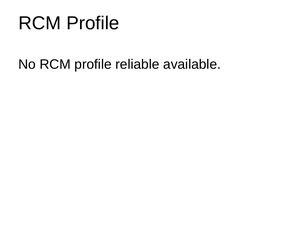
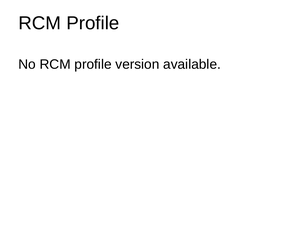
reliable: reliable -> version (137, 64)
